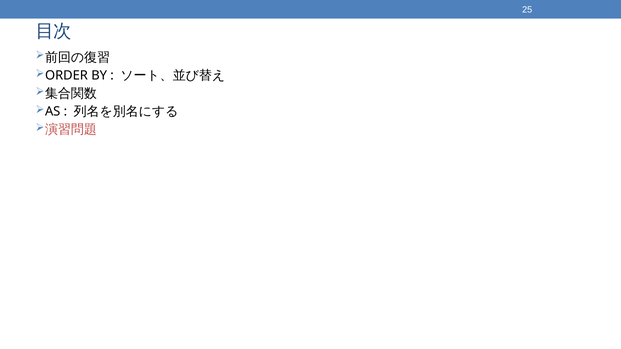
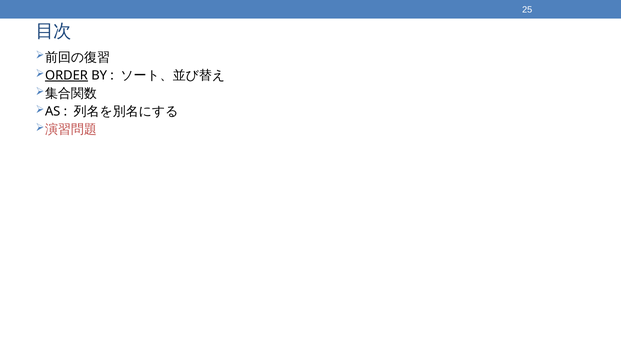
ORDER underline: none -> present (66, 75)
